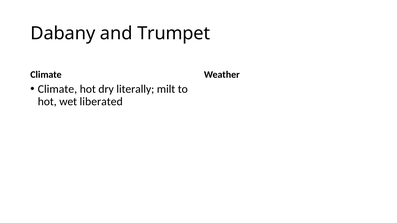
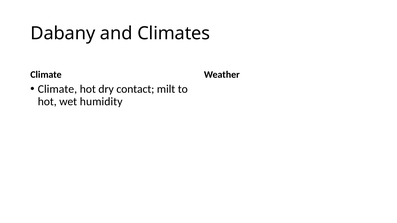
Trumpet: Trumpet -> Climates (174, 33)
literally: literally -> contact (135, 89)
liberated: liberated -> humidity (101, 102)
